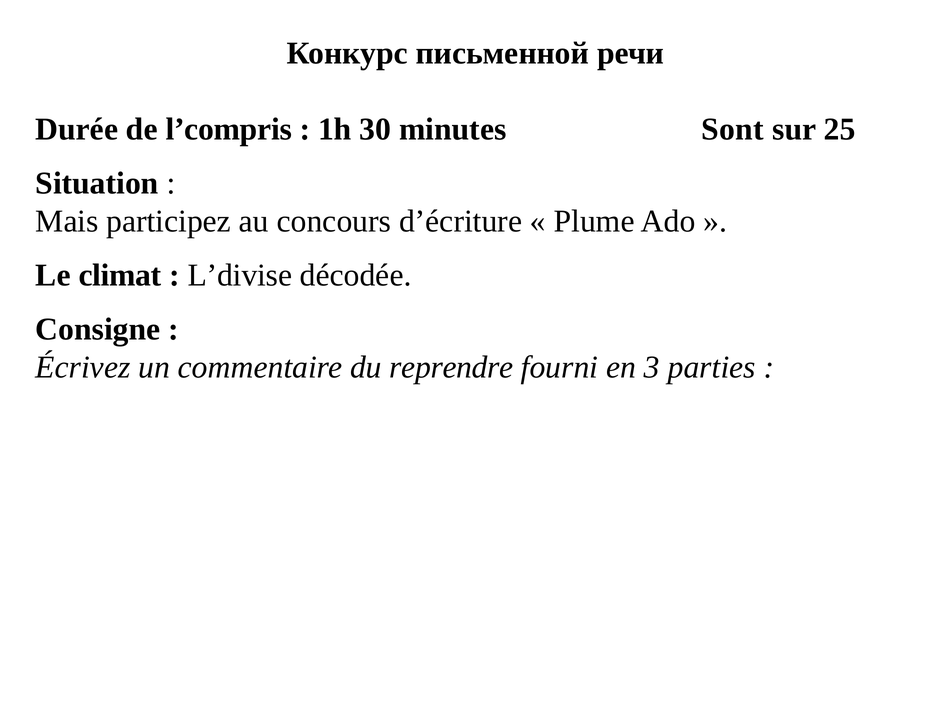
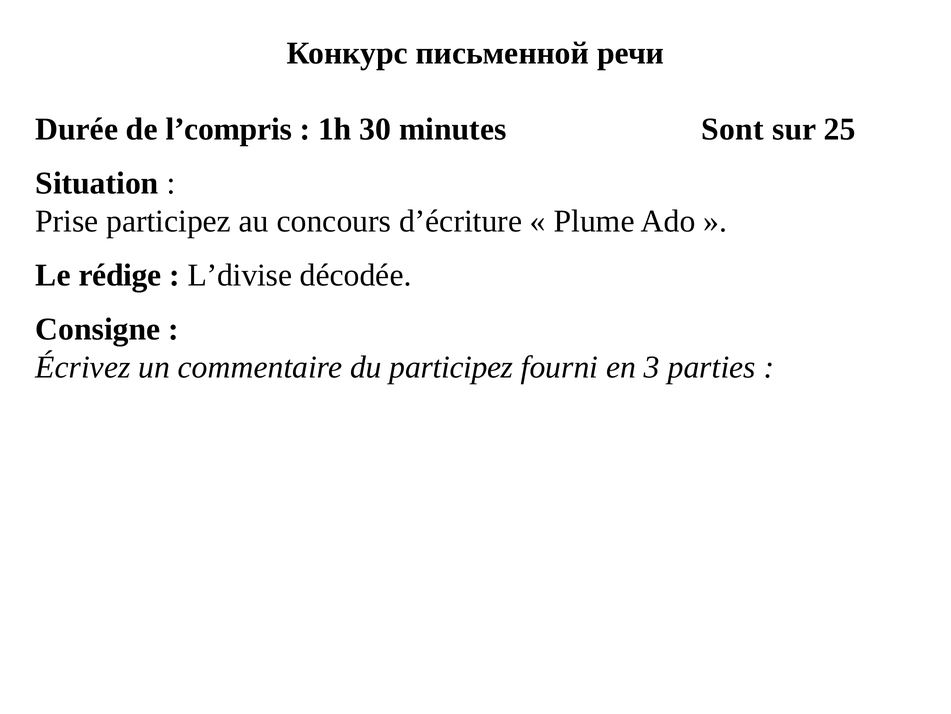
Mais: Mais -> Prise (67, 221)
climat: climat -> rédige (120, 275)
du reprendre: reprendre -> participez (451, 367)
